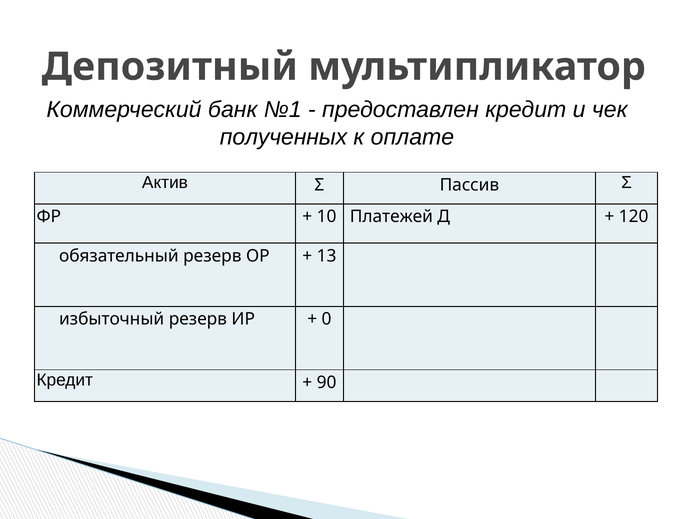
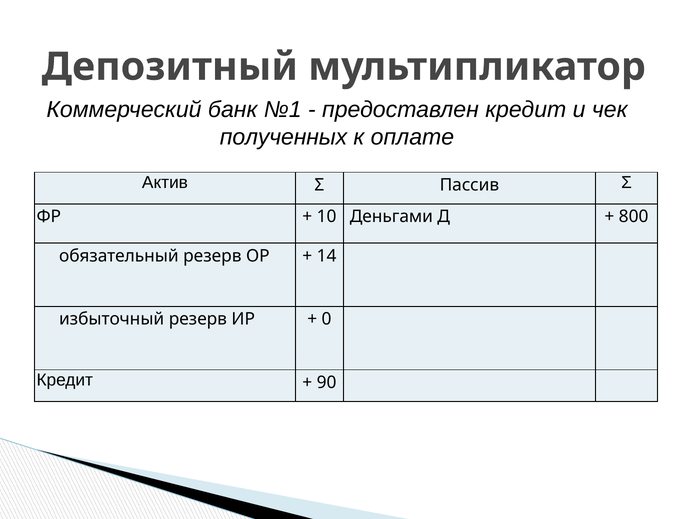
Платежей: Платежей -> Деньгами (391, 217)
120: 120 -> 800 (634, 217)
13: 13 -> 14 (327, 256)
